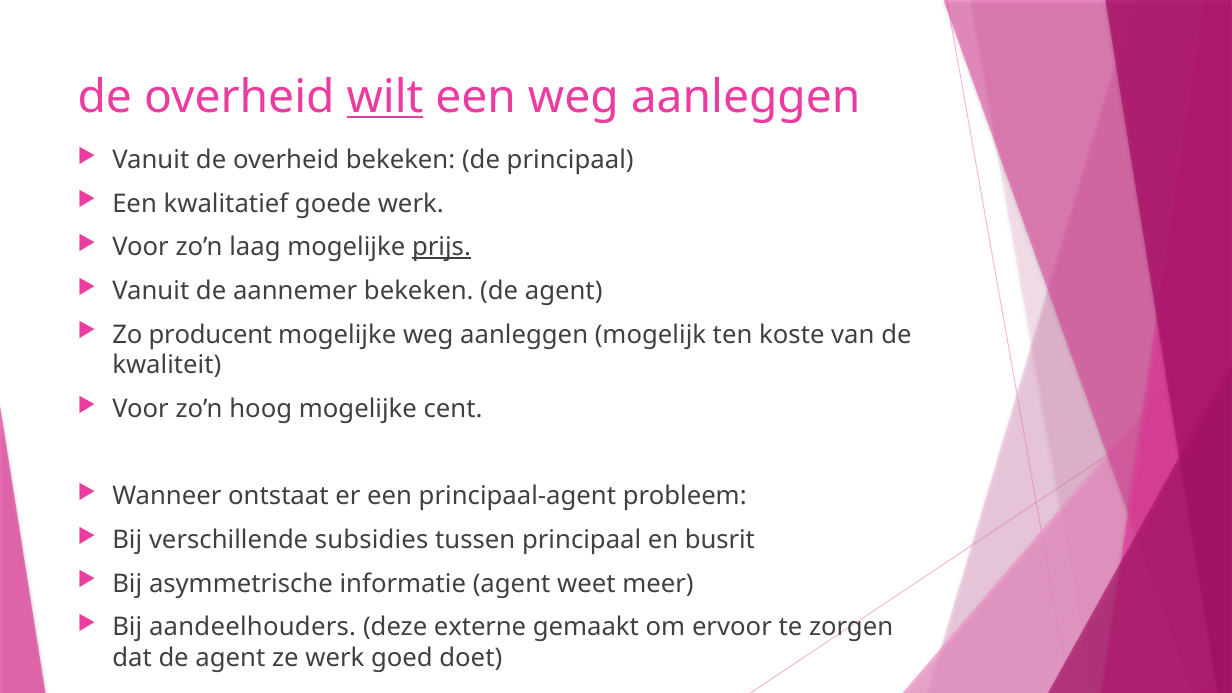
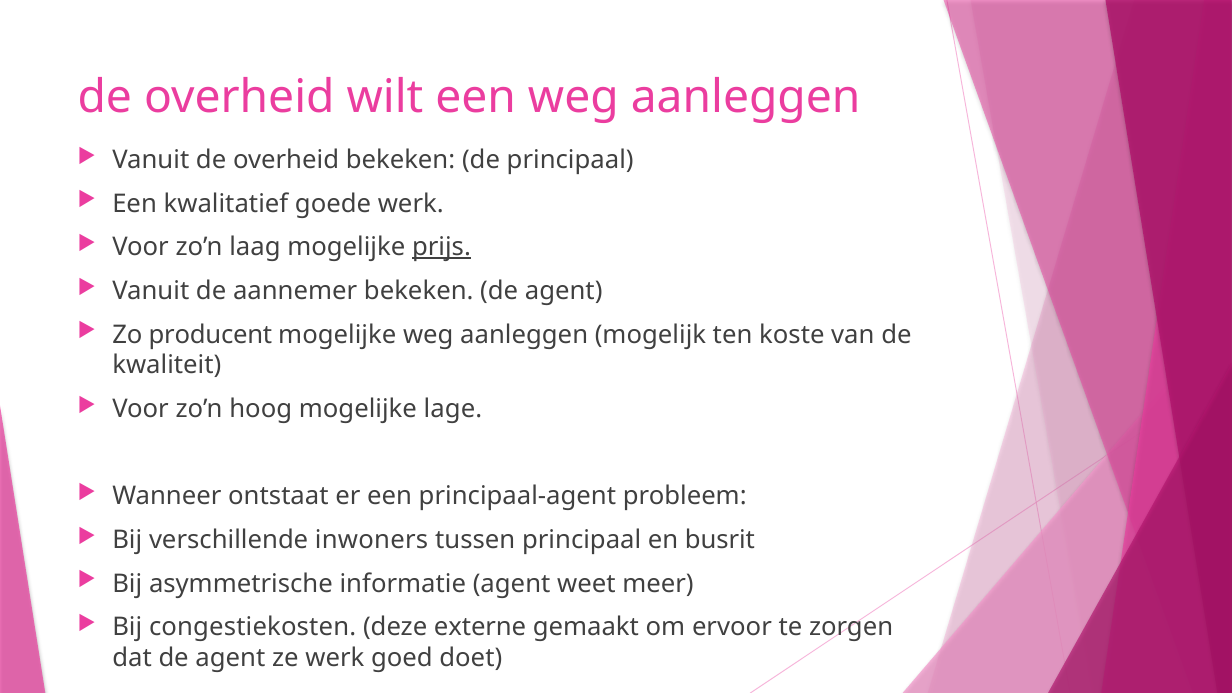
wilt underline: present -> none (385, 97)
cent: cent -> lage (453, 409)
subsidies: subsidies -> inwoners (372, 540)
aandeelhouders: aandeelhouders -> congestiekosten (253, 627)
